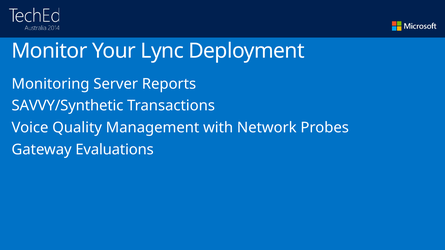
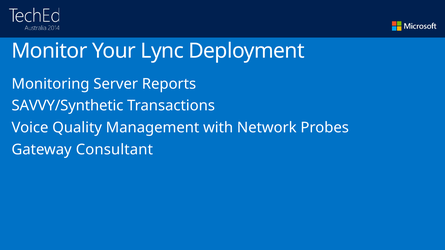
Evaluations: Evaluations -> Consultant (114, 150)
